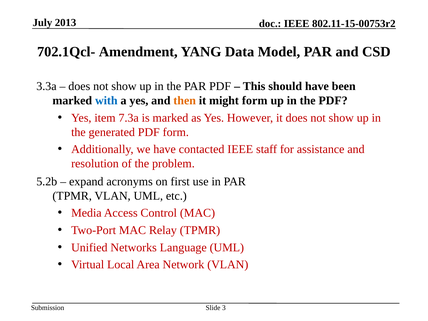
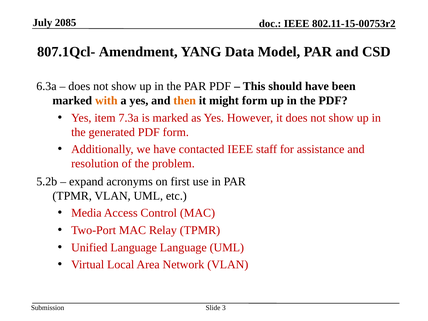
2013: 2013 -> 2085 (66, 23)
702.1Qcl-: 702.1Qcl- -> 807.1Qcl- (66, 52)
3.3a: 3.3a -> 6.3a (46, 86)
with colour: blue -> orange (106, 101)
Unified Networks: Networks -> Language (134, 247)
